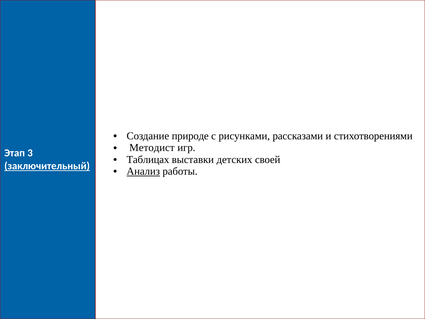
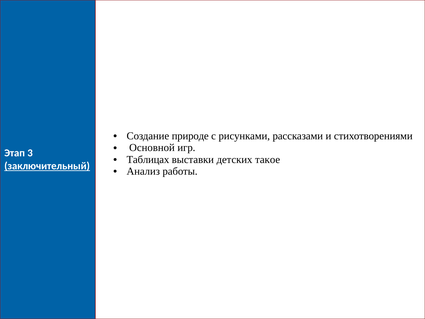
Методист: Методист -> Основной (152, 148)
своей: своей -> такое (268, 159)
Анализ underline: present -> none (143, 171)
